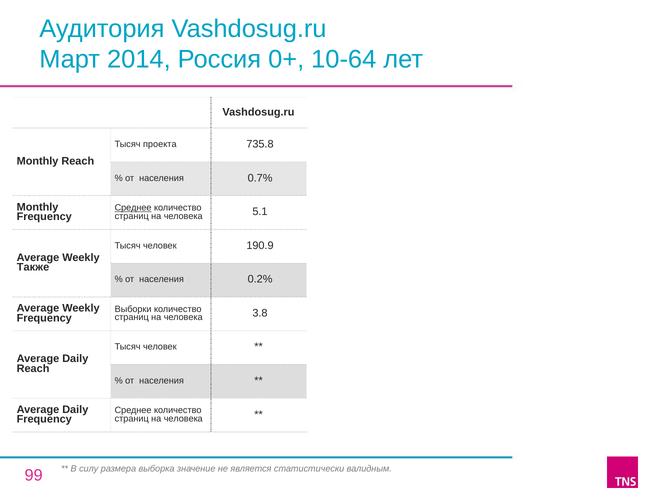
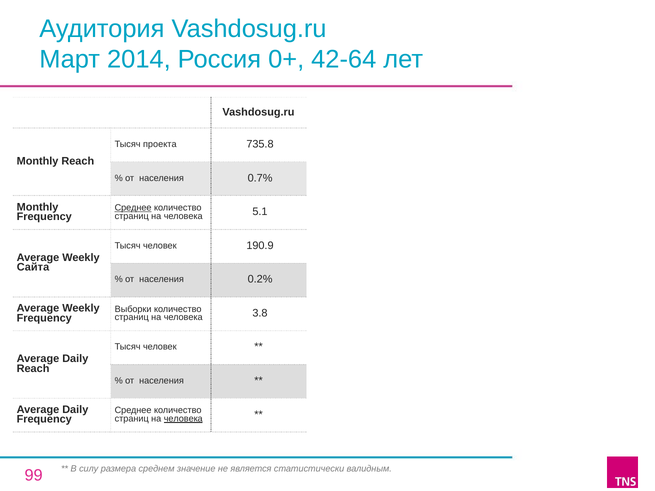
10-64: 10-64 -> 42-64 (344, 60)
Также: Также -> Сайта (33, 268)
человека underline: none -> present (183, 419)
выборка: выборка -> среднем (157, 469)
